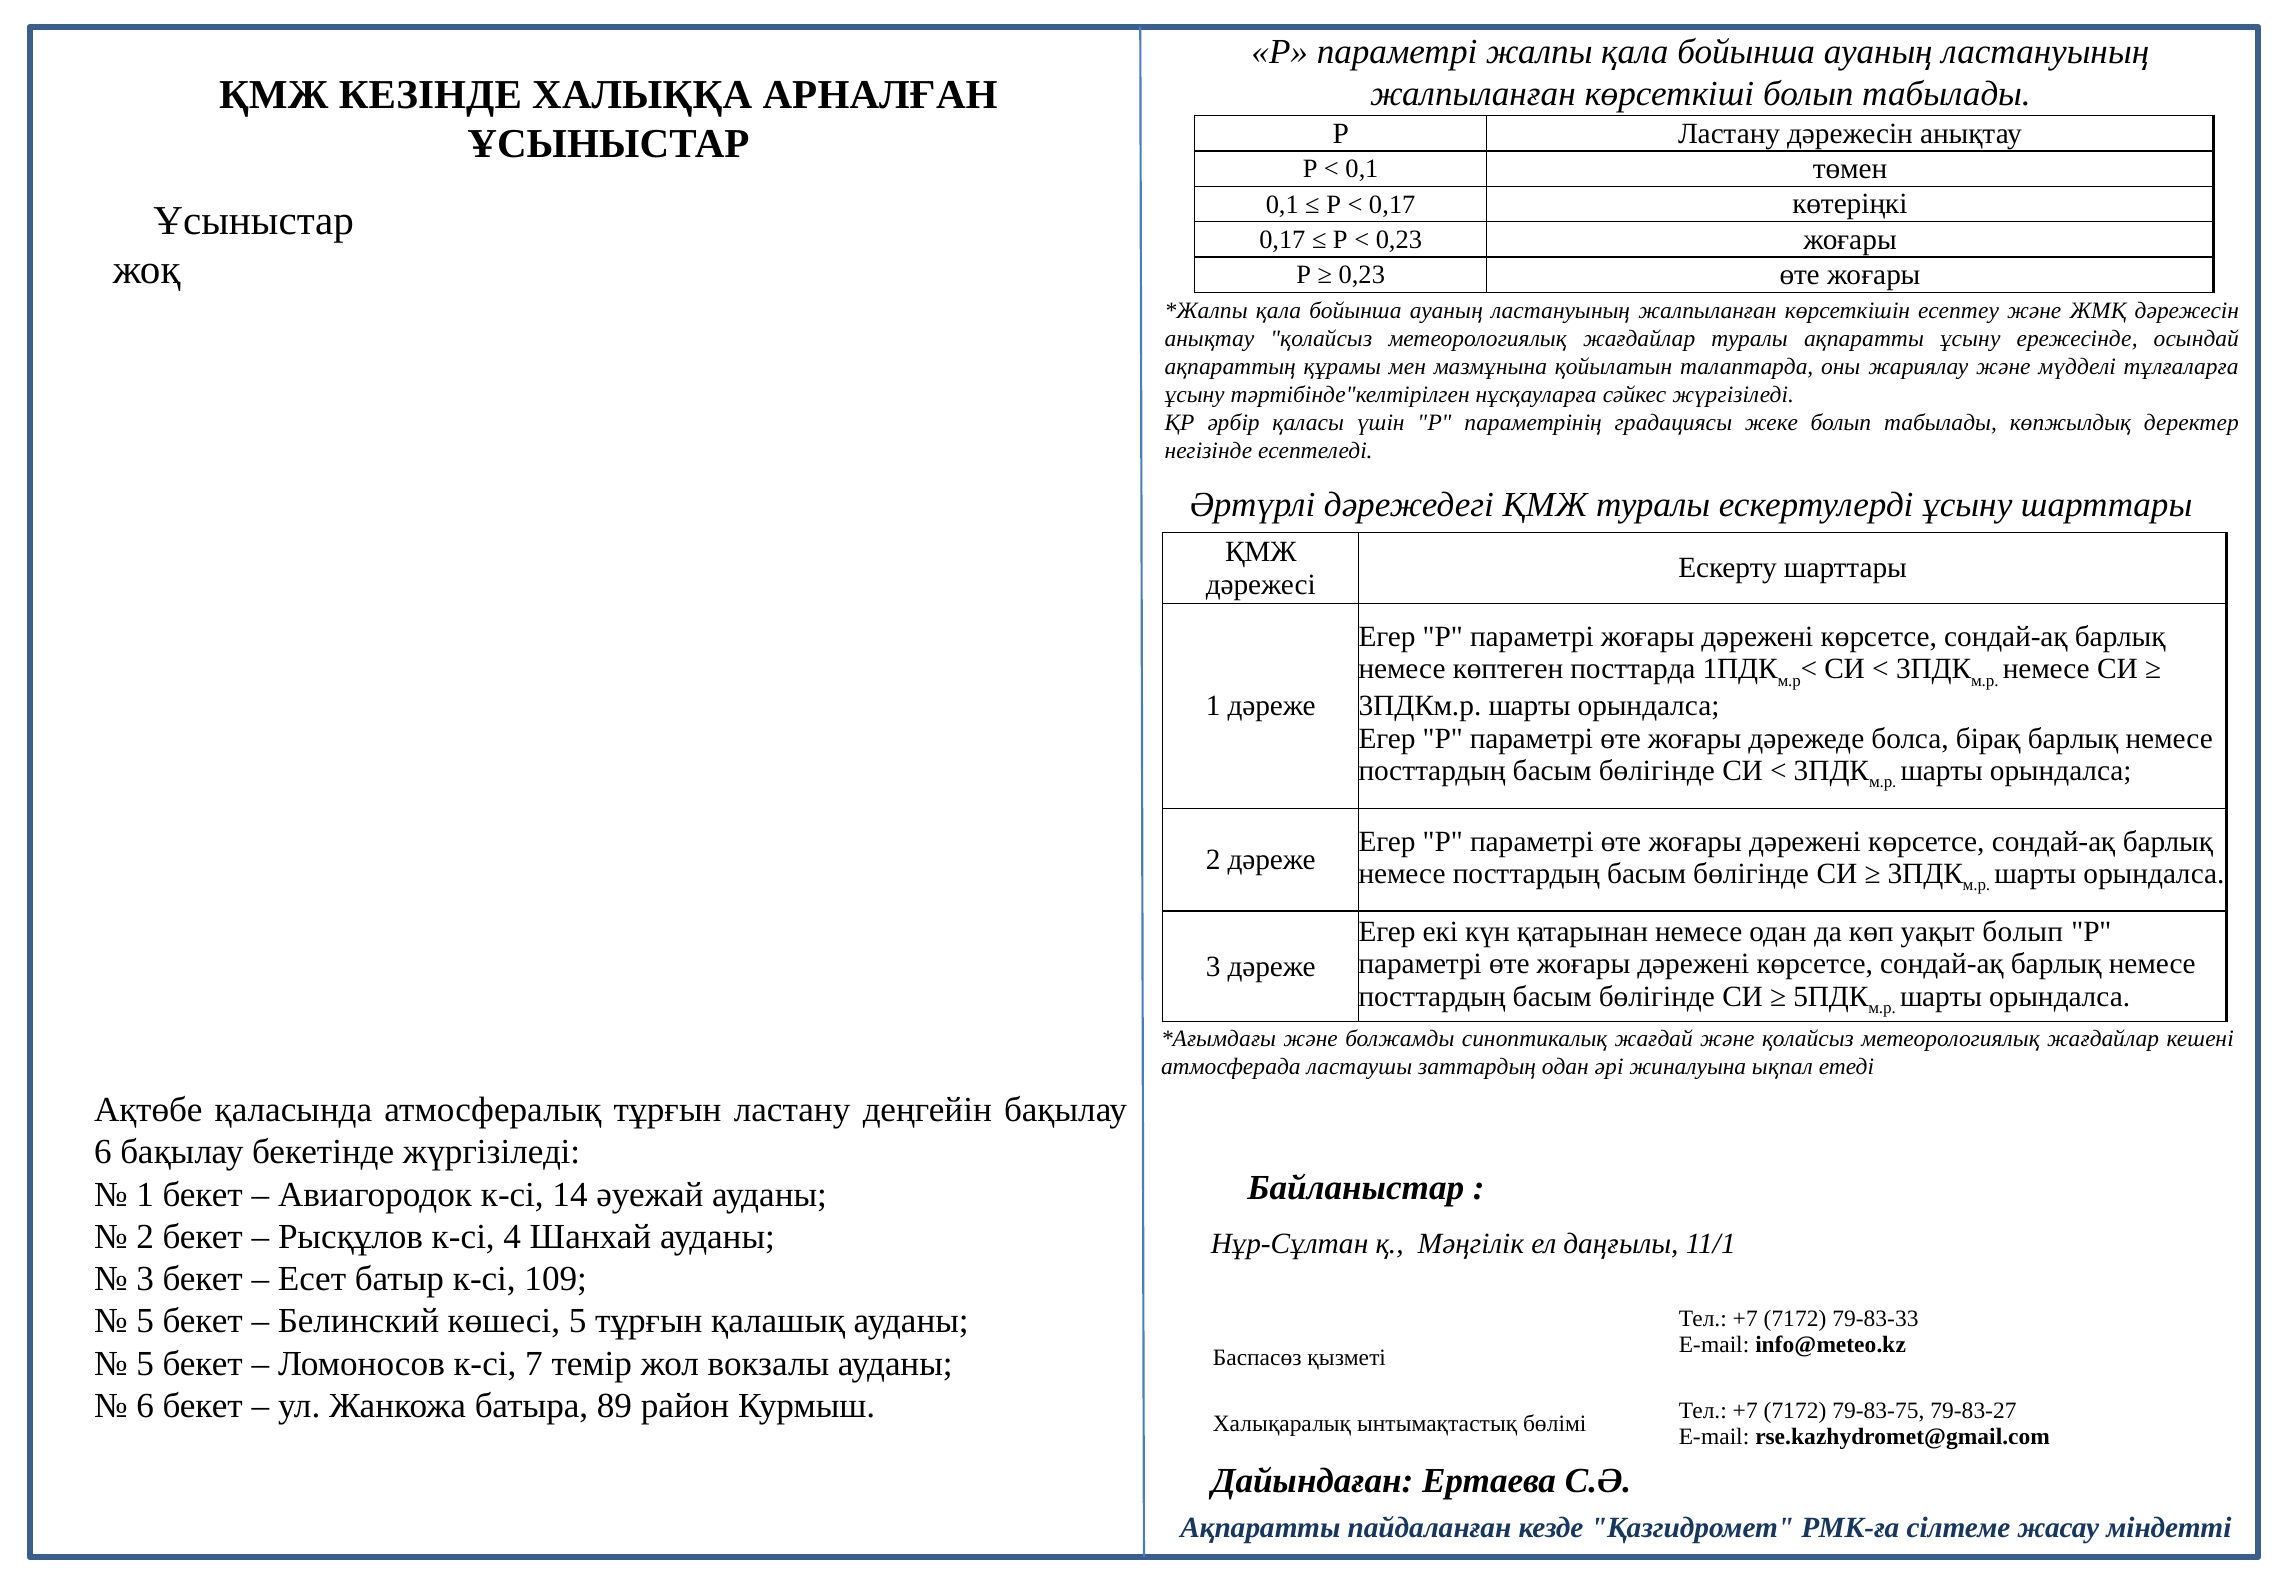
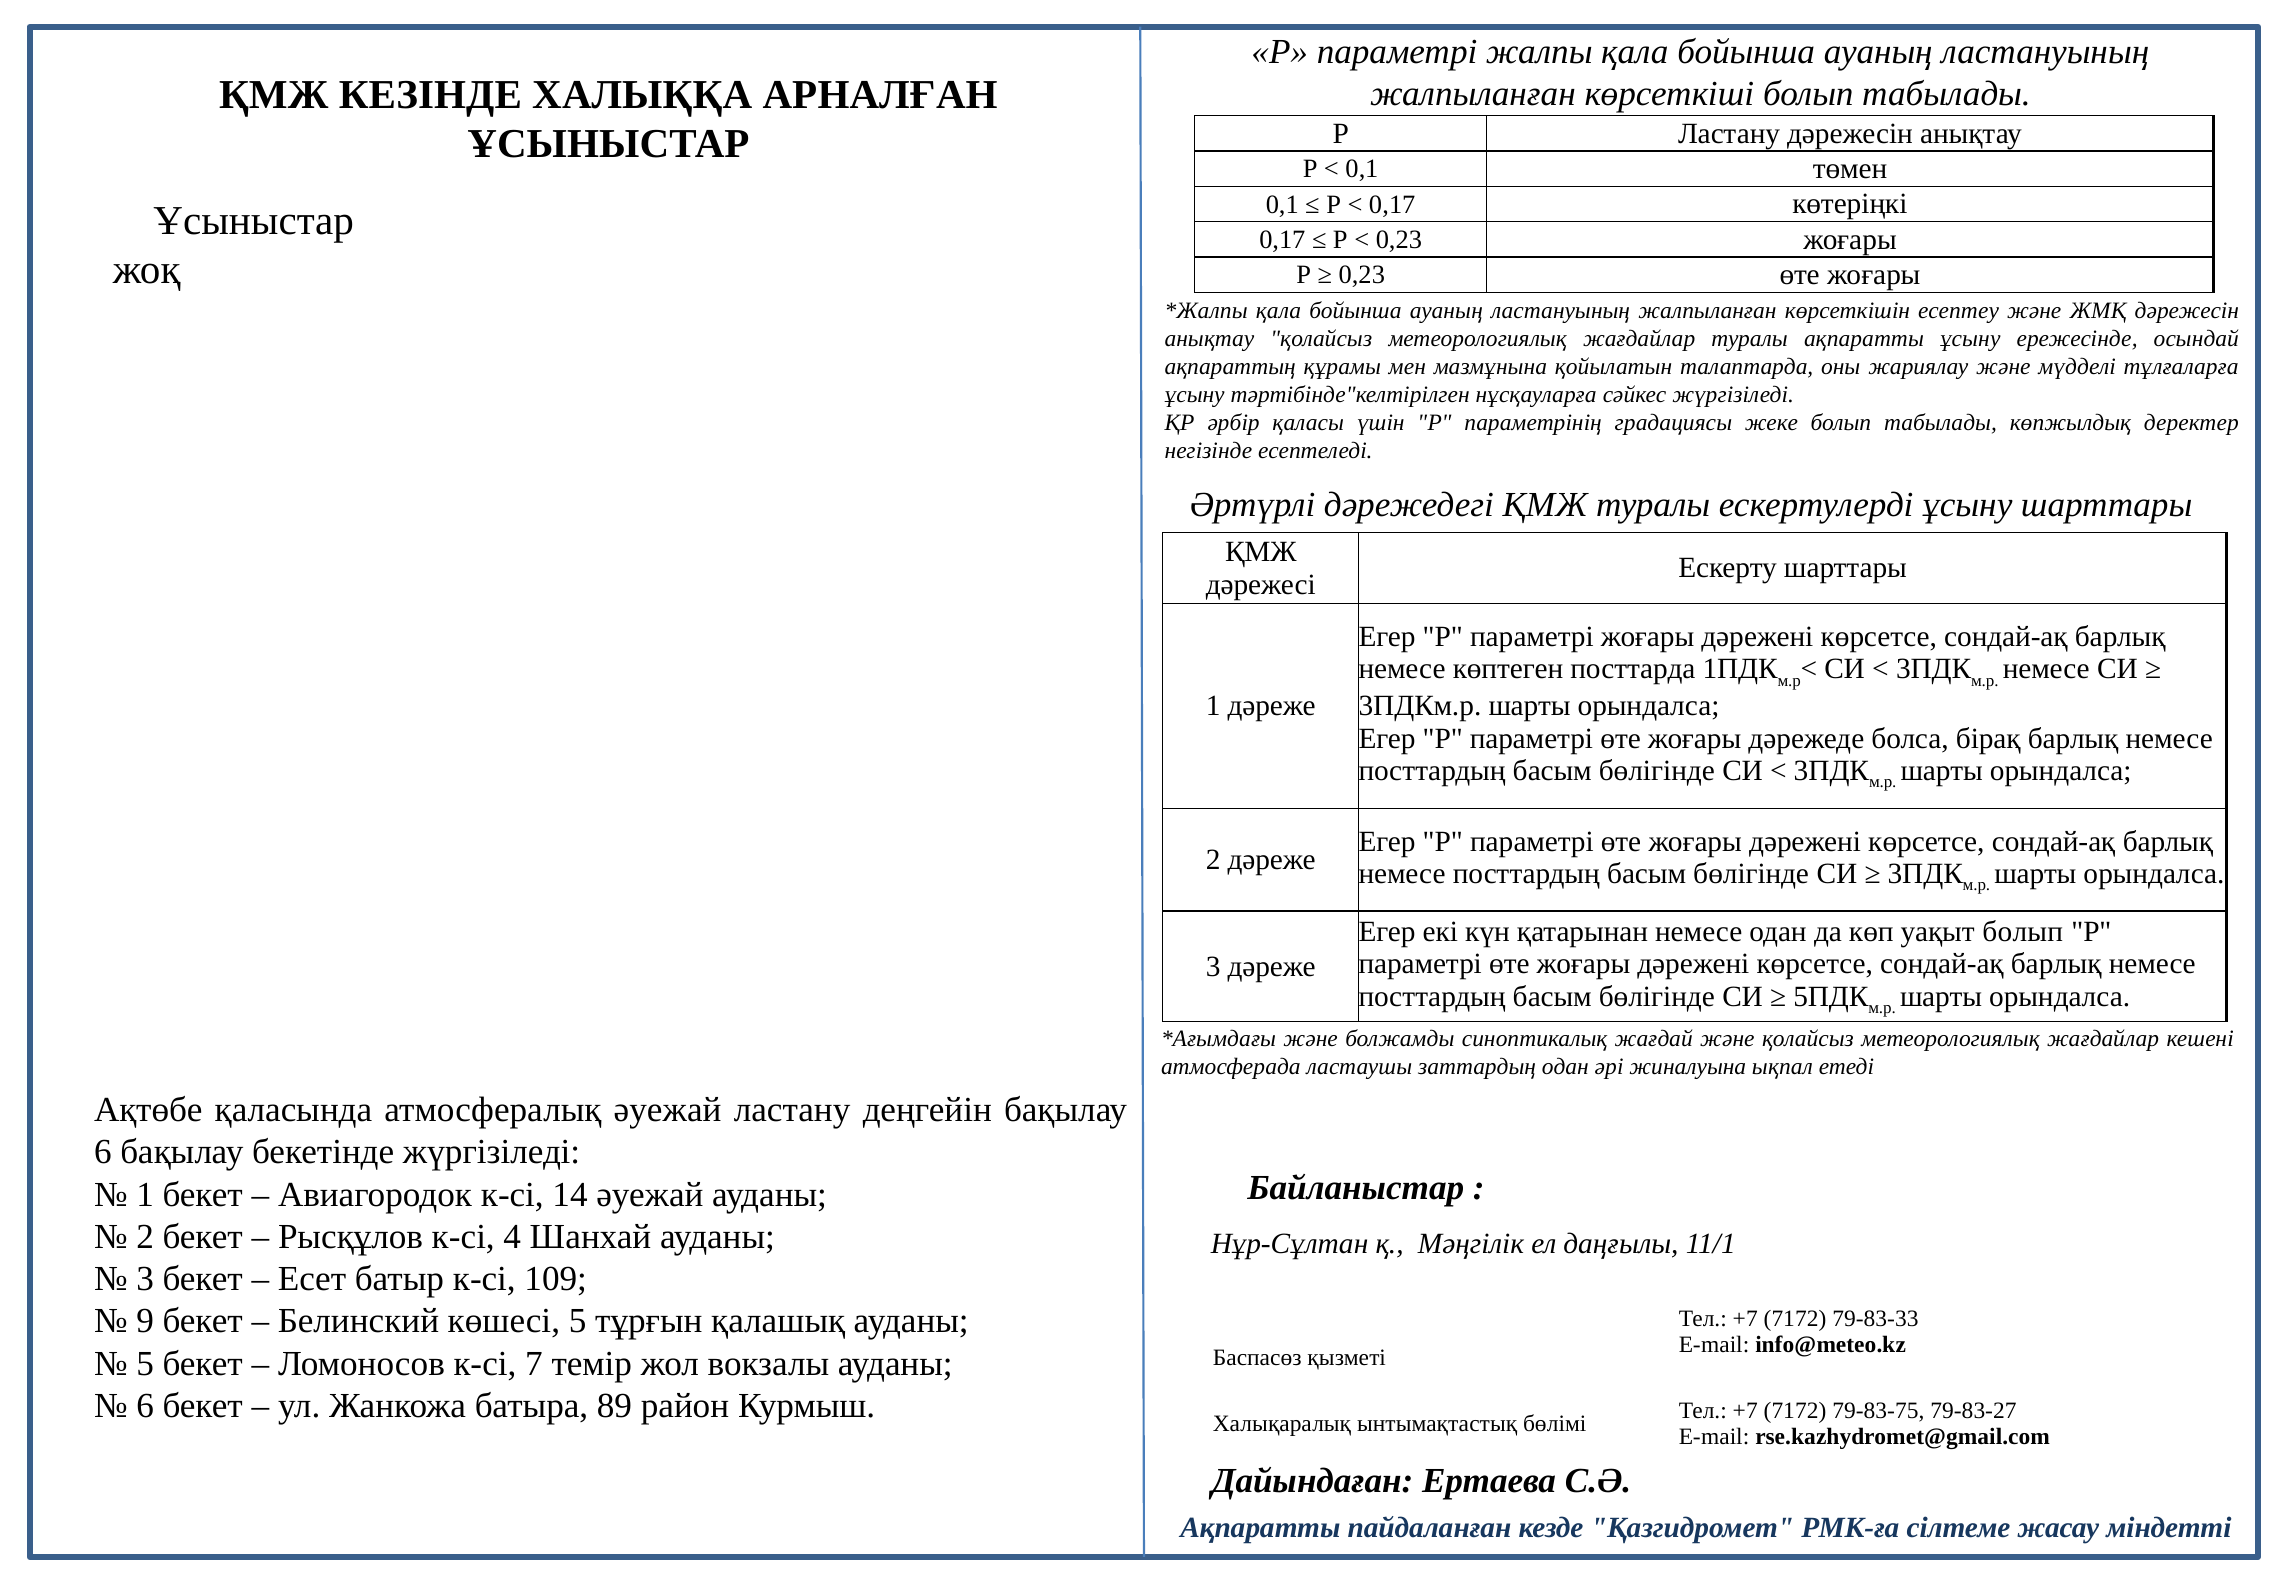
атмосфералық тұрғын: тұрғын -> әуежай (668, 1110)
5: 5 -> 9 (145, 1321)
